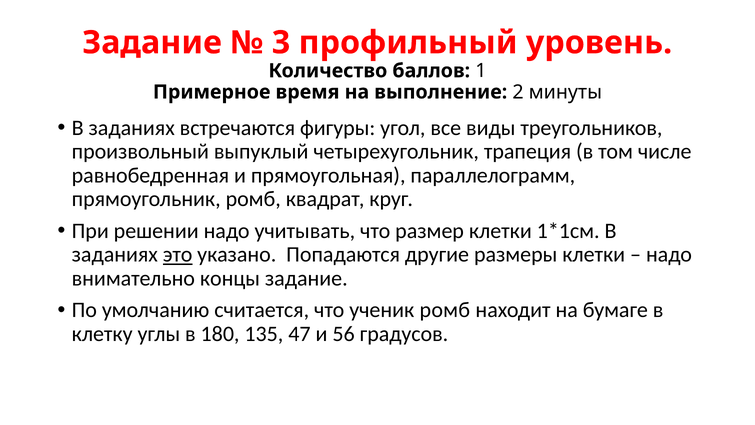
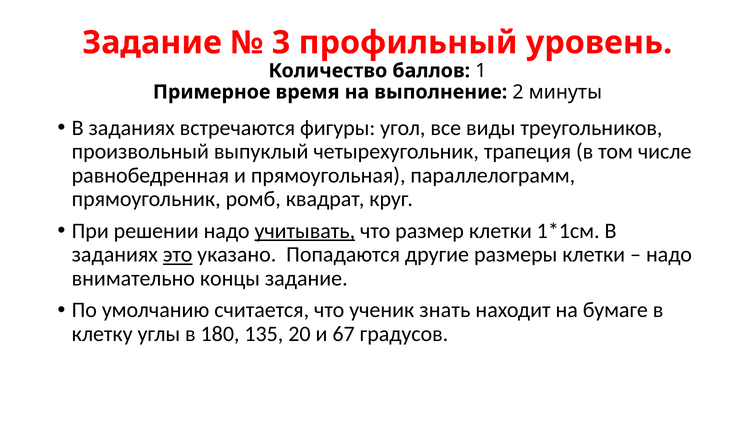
учитывать underline: none -> present (305, 231)
ученик ромб: ромб -> знать (445, 310)
47: 47 -> 20 (299, 334)
56: 56 -> 67 (344, 334)
